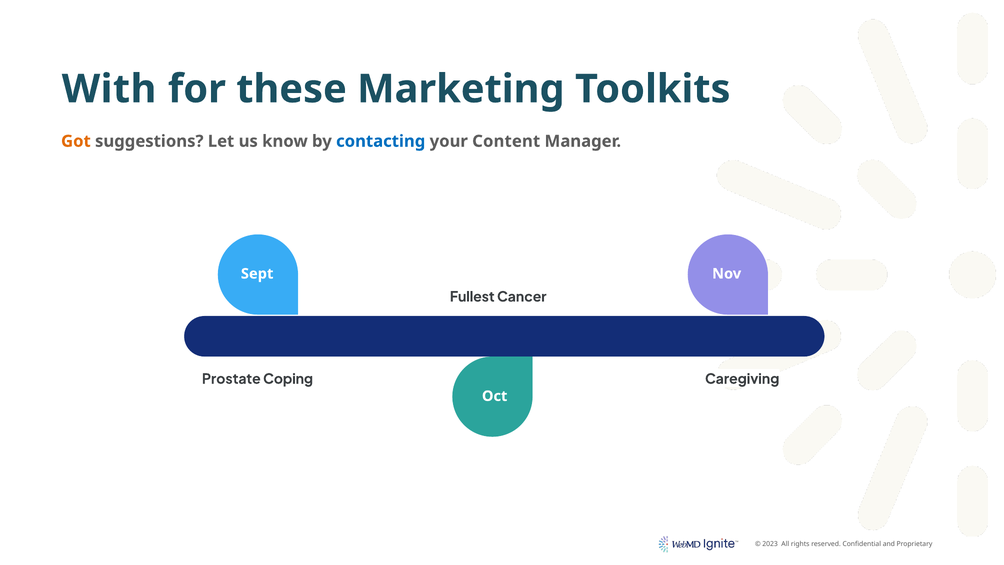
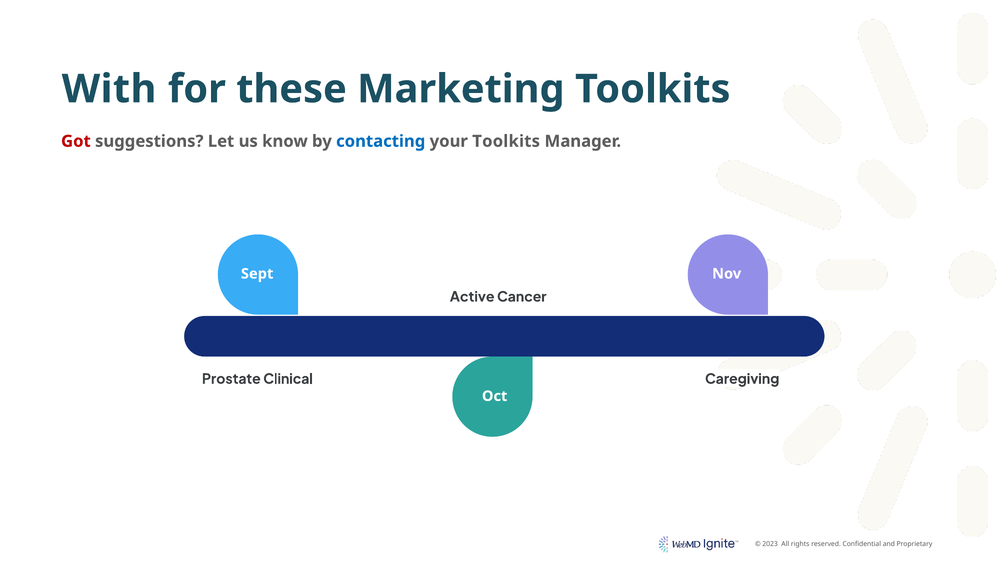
Got colour: orange -> red (76, 141)
your Content: Content -> Toolkits (506, 141)
Fullest: Fullest -> Active (472, 297)
Coping: Coping -> Clinical (288, 379)
